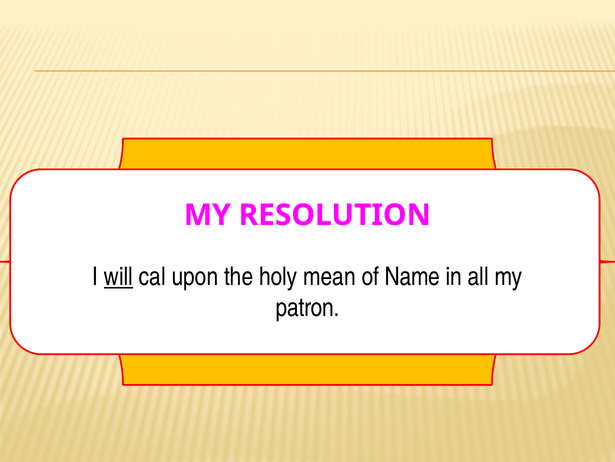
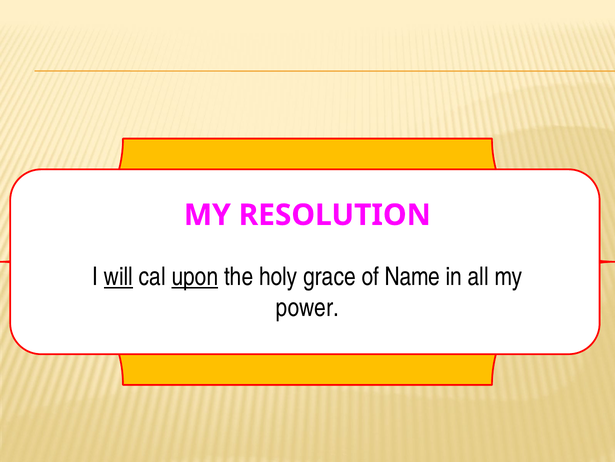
upon underline: none -> present (195, 276)
mean: mean -> grace (330, 276)
patron: patron -> power (307, 307)
